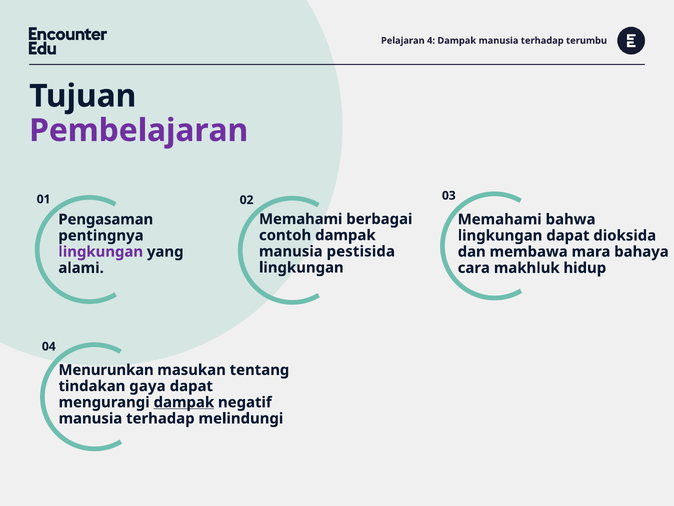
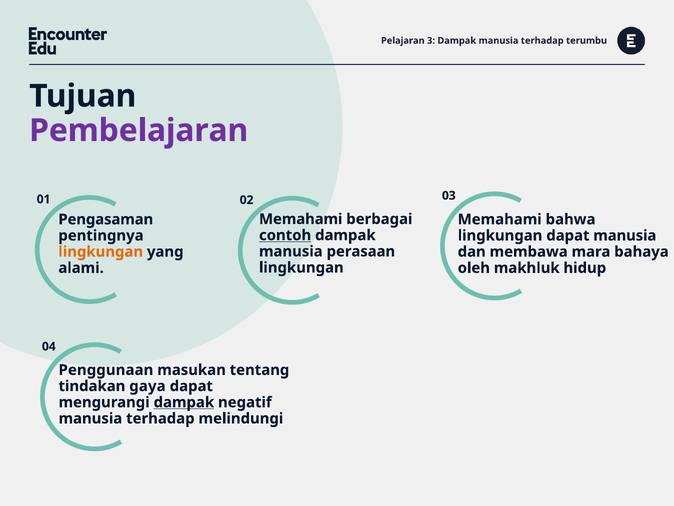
4: 4 -> 3 (431, 41)
contoh underline: none -> present (285, 235)
dapat dioksida: dioksida -> manusia (625, 235)
pestisida: pestisida -> perasaan (361, 251)
lingkungan colour: purple -> orange (101, 252)
cara: cara -> oleh (474, 268)
Menurunkan: Menurunkan -> Penggunaan (106, 370)
